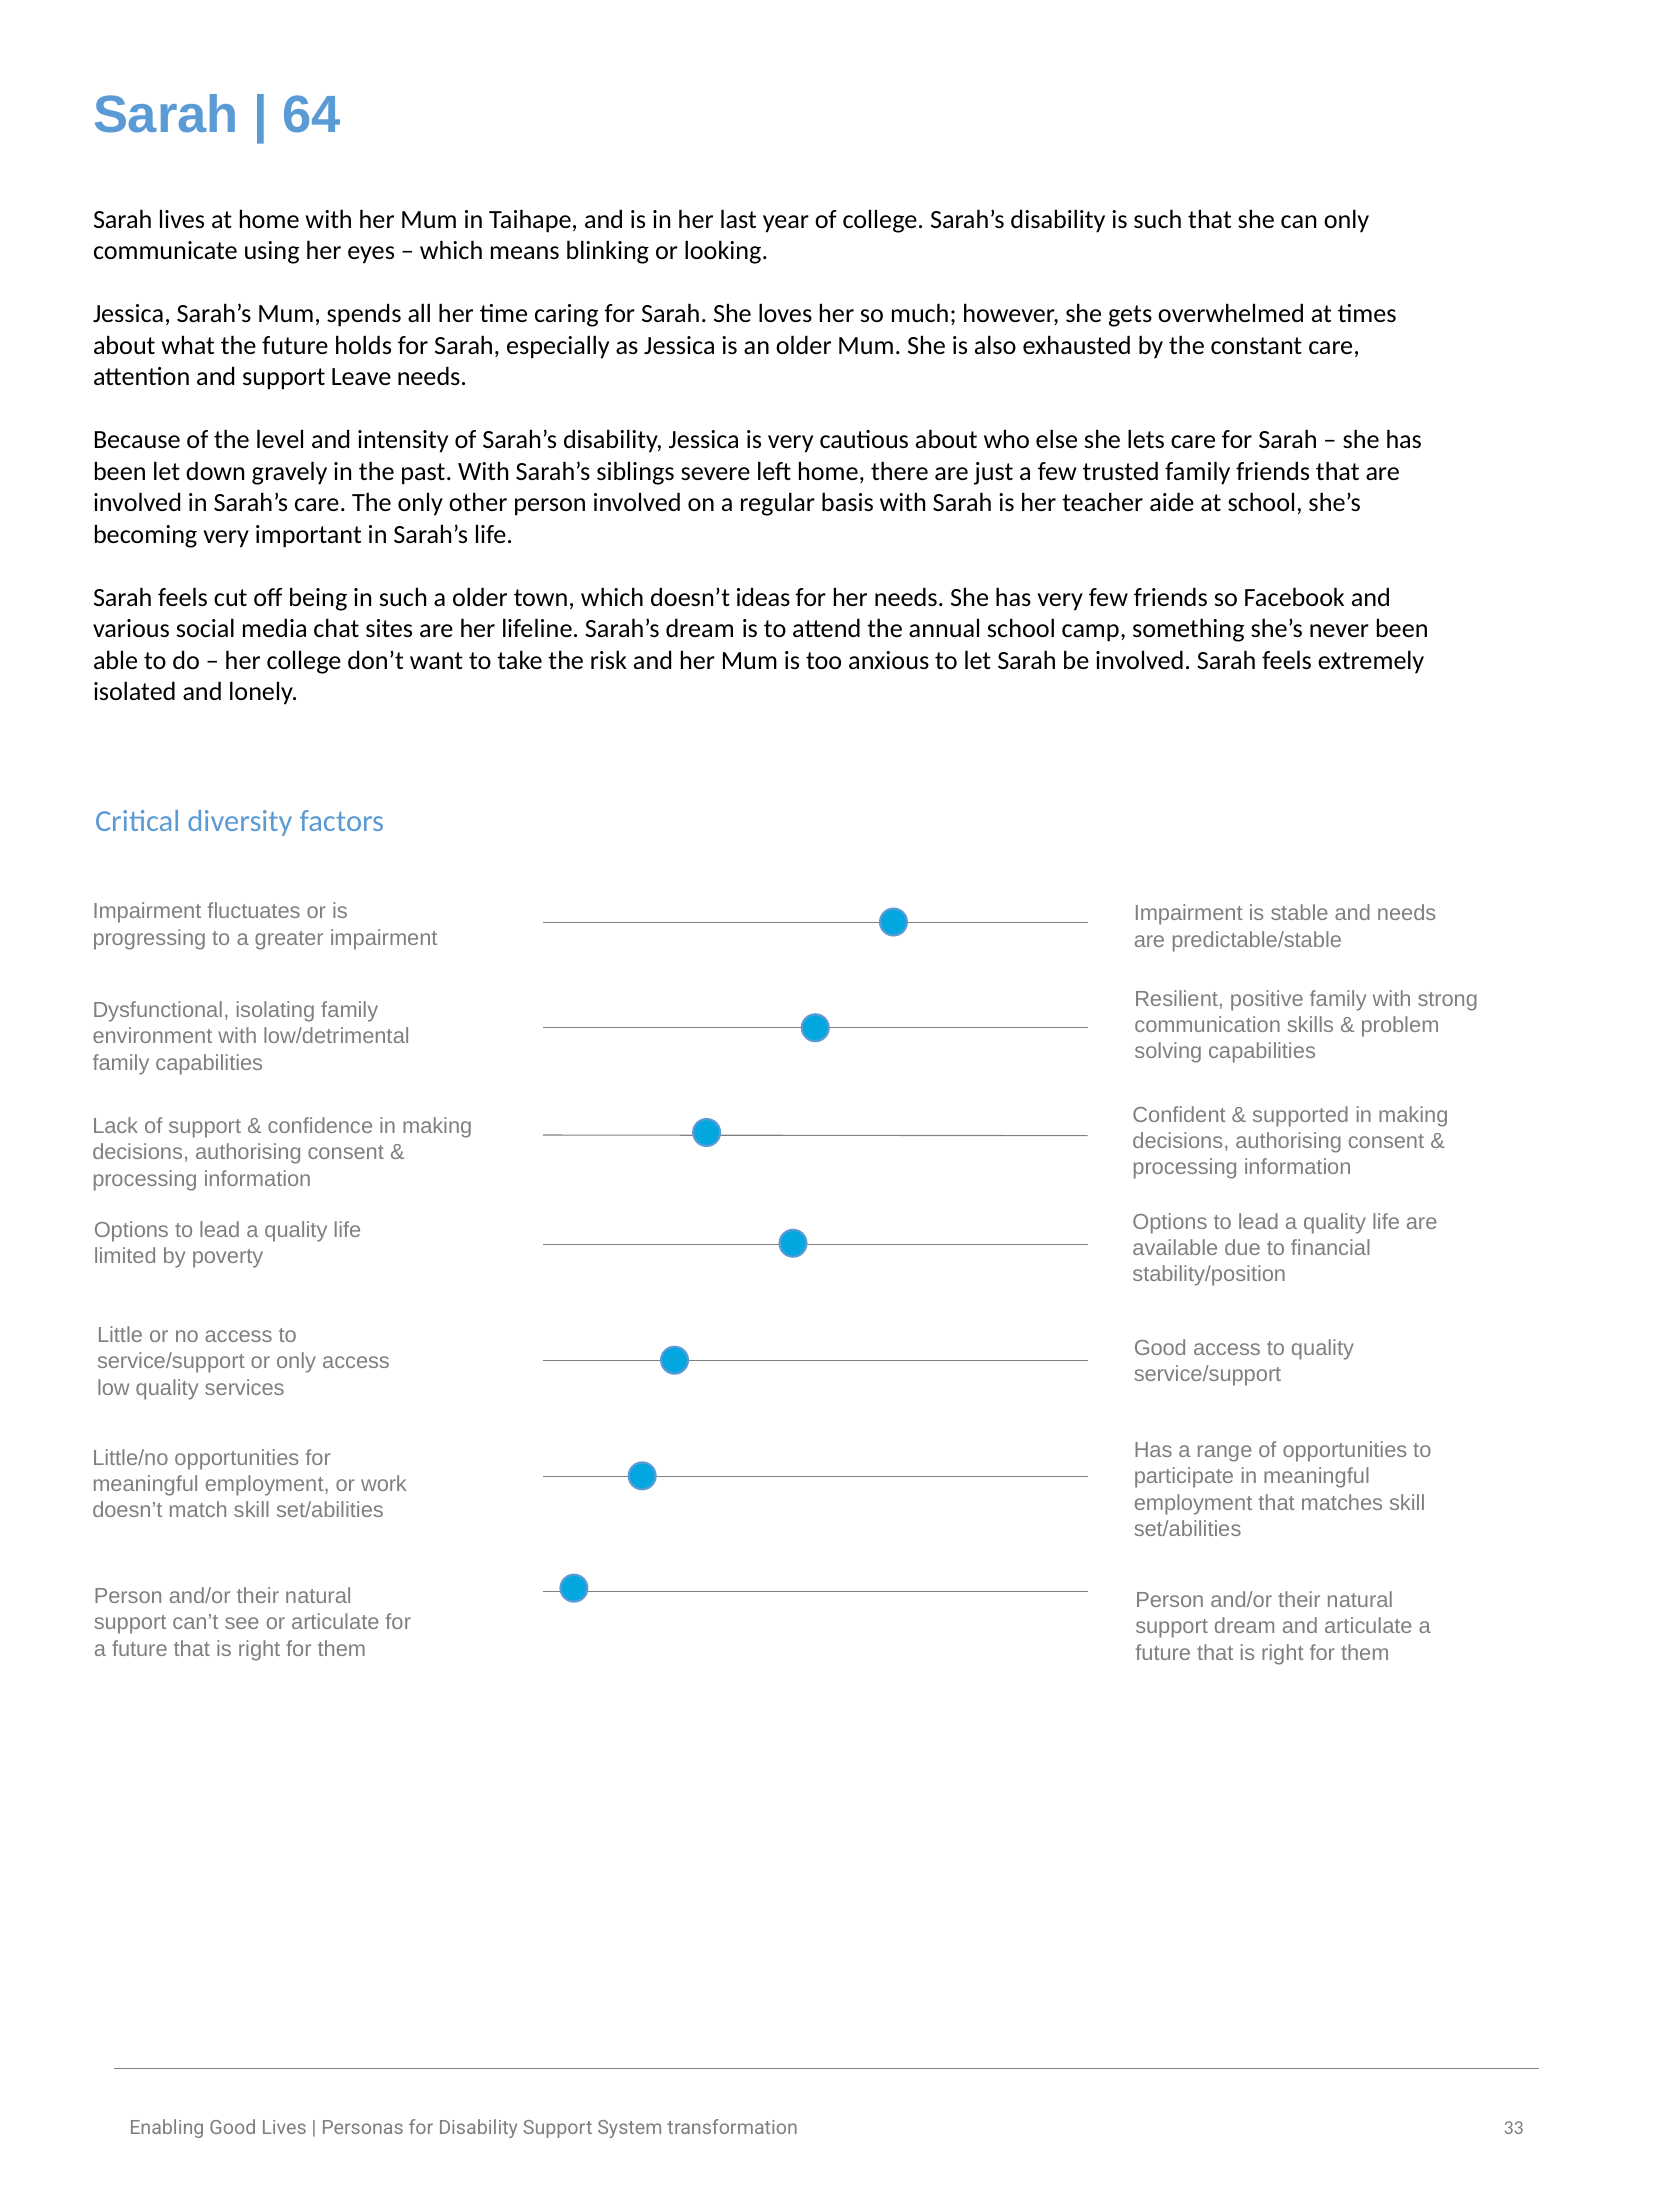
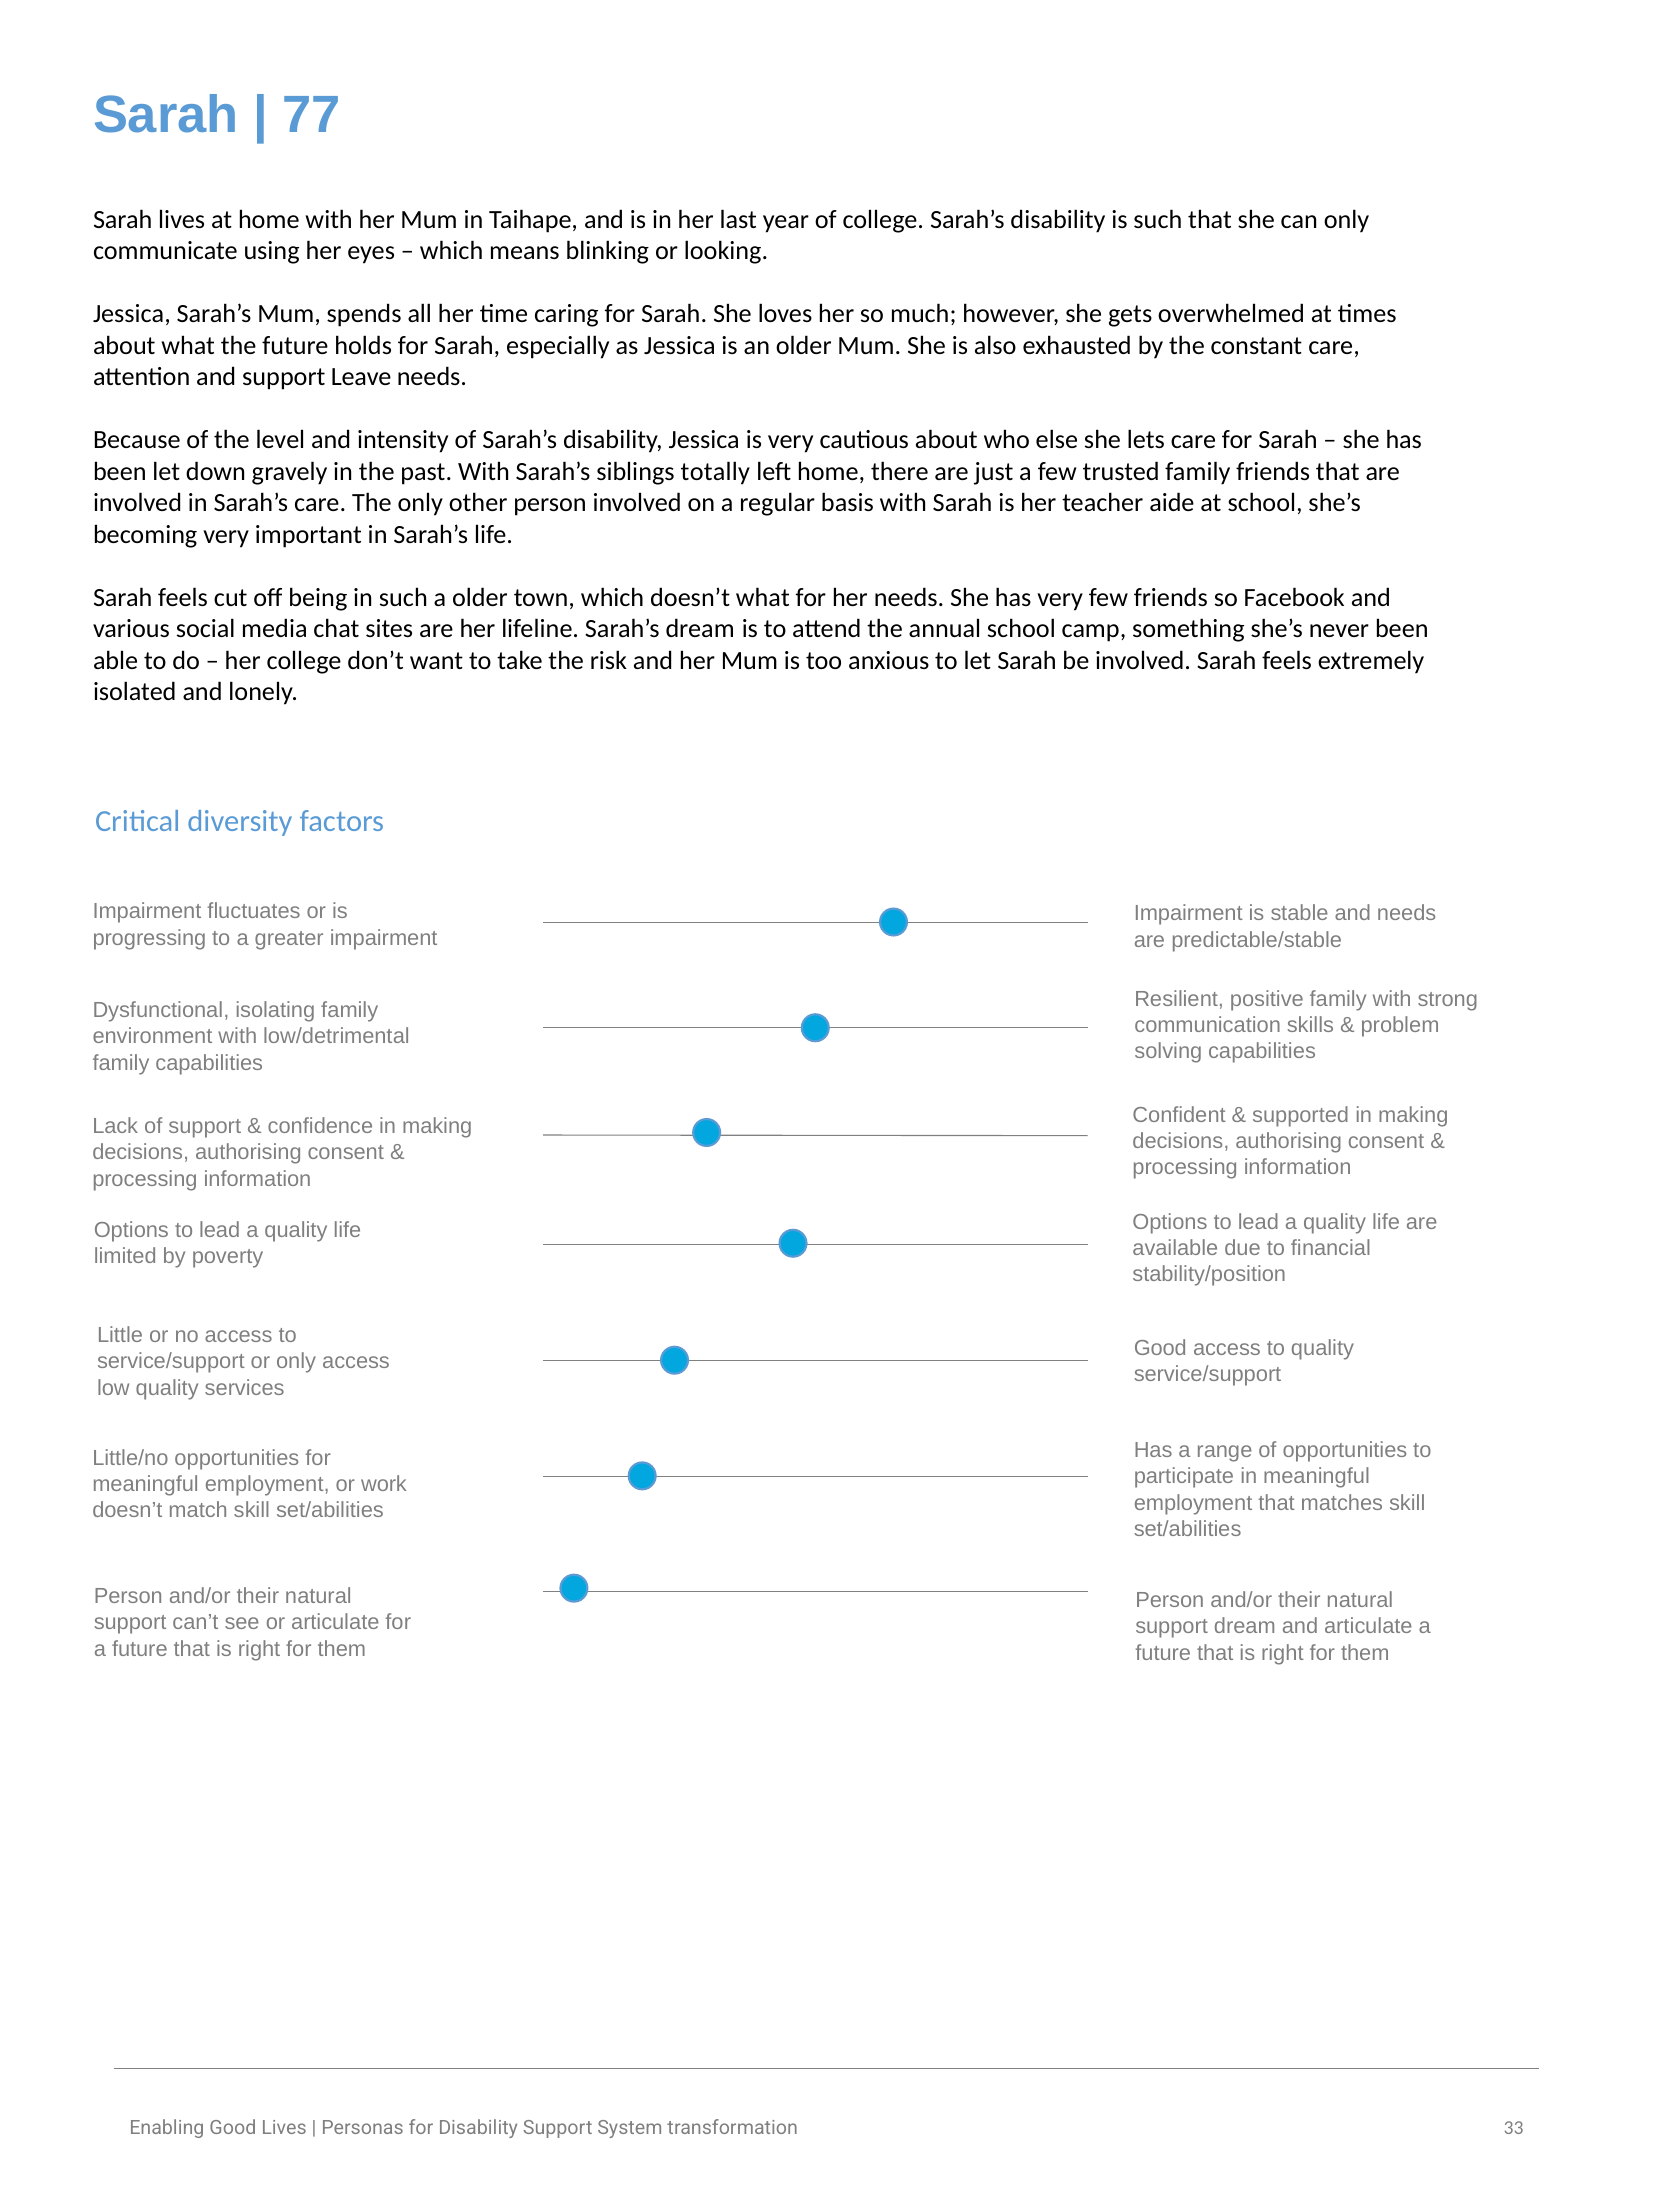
64: 64 -> 77 (312, 115)
severe: severe -> totally (715, 472)
doesn’t ideas: ideas -> what (763, 598)
